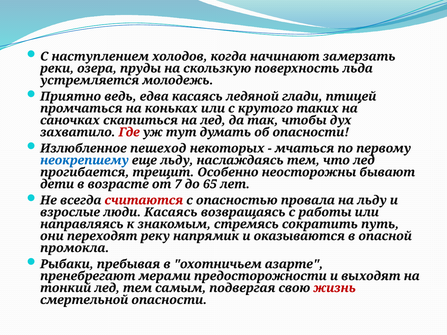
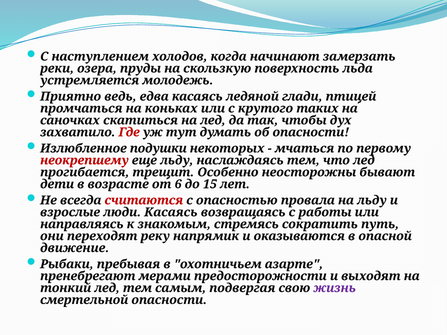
пешеход: пешеход -> подушки (158, 148)
неокрепшему colour: blue -> red (84, 160)
7: 7 -> 6 (178, 184)
65: 65 -> 15 (210, 184)
промокла: промокла -> движение (75, 248)
жизнь colour: red -> purple (335, 288)
